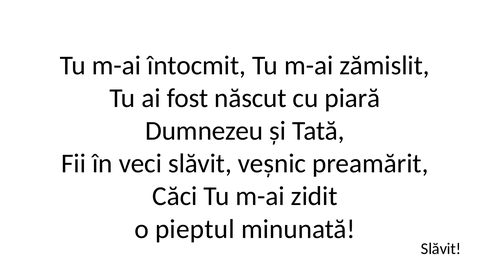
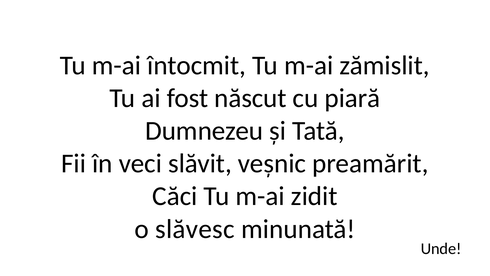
pieptul: pieptul -> slăvesc (195, 229)
Slăvit: Slăvit -> Unde (441, 249)
